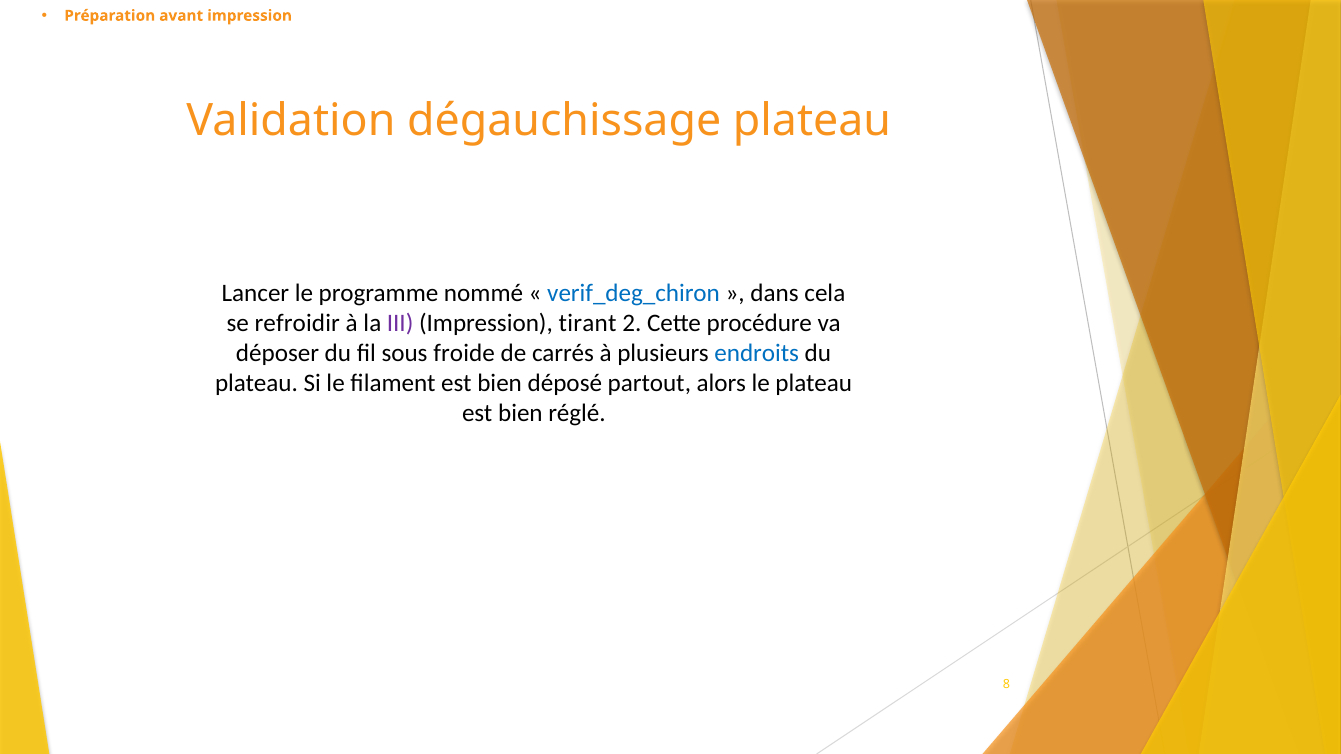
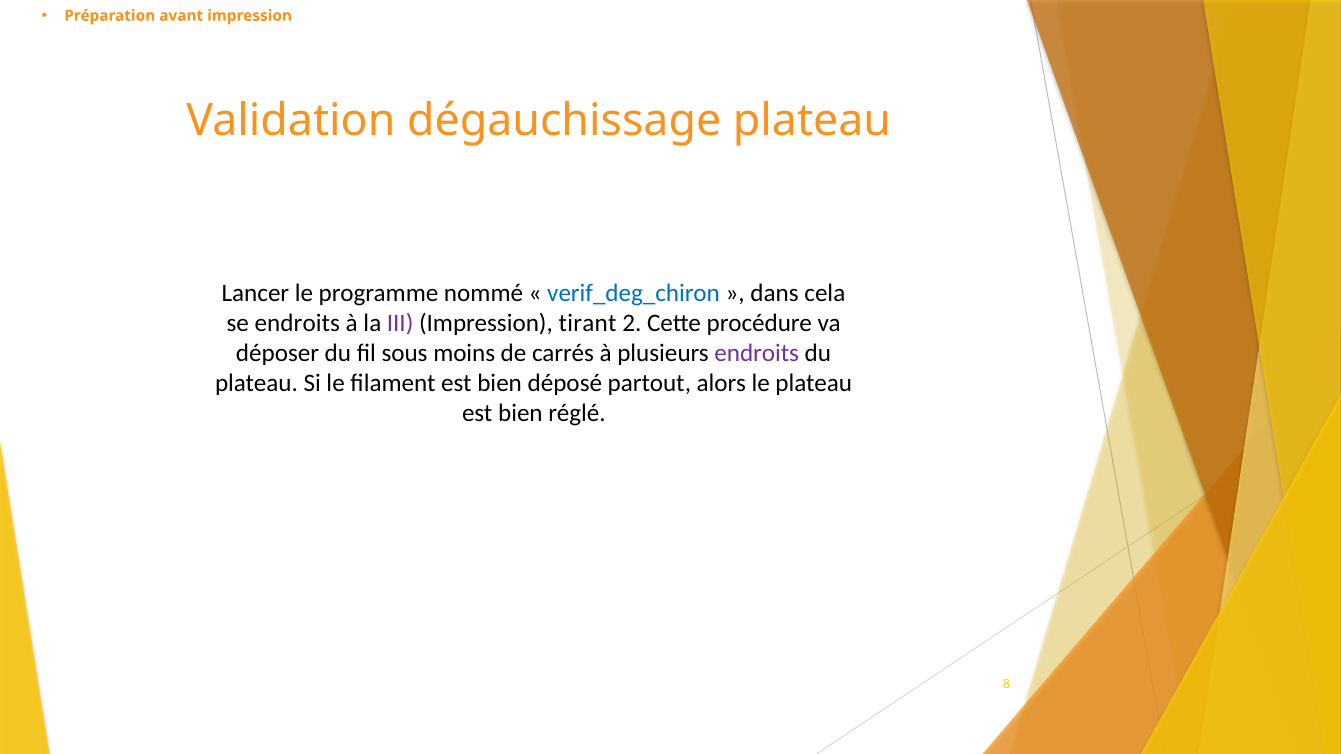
se refroidir: refroidir -> endroits (297, 323)
froide: froide -> moins (464, 353)
endroits colour: blue -> purple (757, 353)
